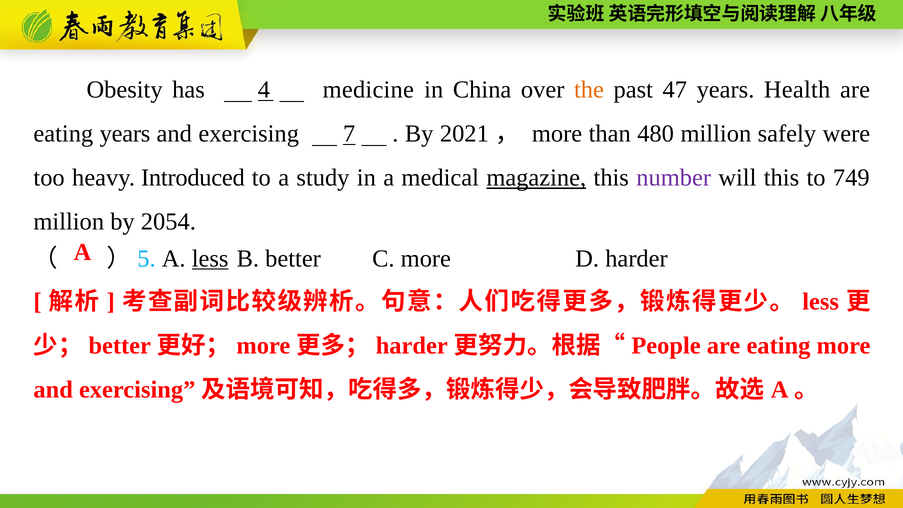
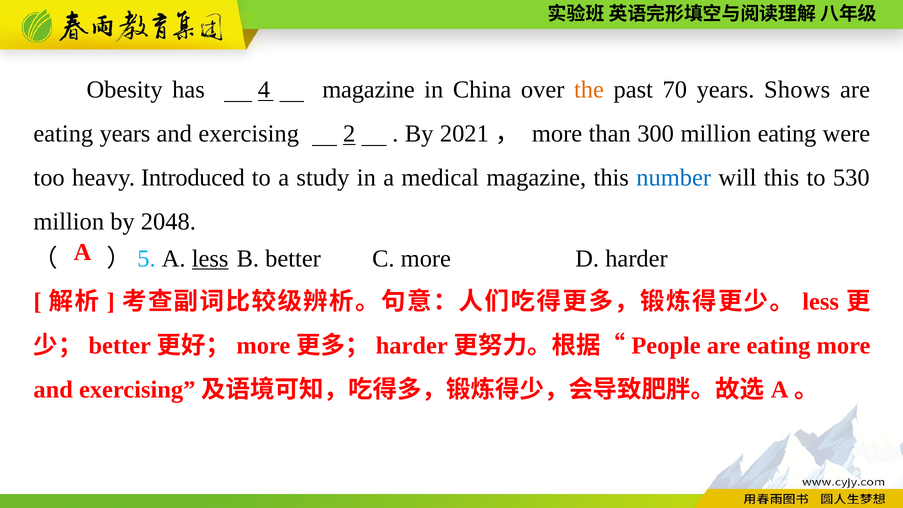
4 medicine: medicine -> magazine (369, 90)
47: 47 -> 70 (675, 90)
Health: Health -> Shows (797, 90)
7: 7 -> 2 (349, 134)
480: 480 -> 300 (656, 134)
million safely: safely -> eating (787, 134)
magazine underline: present -> none (536, 178)
number colour: purple -> blue (674, 178)
749: 749 -> 530 (851, 178)
2054: 2054 -> 2048 (168, 222)
